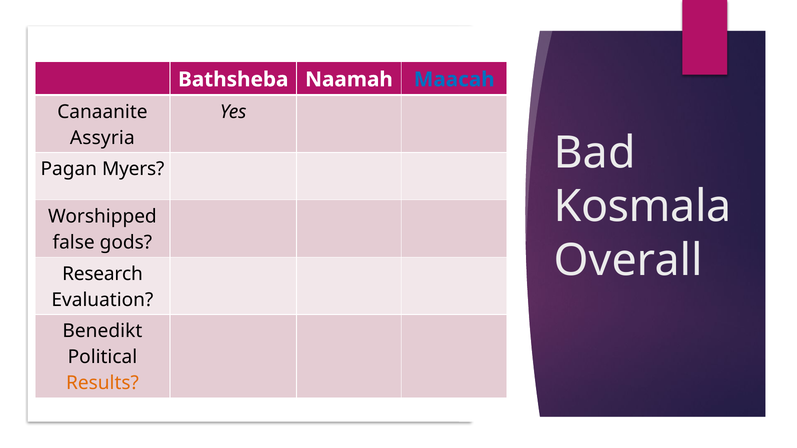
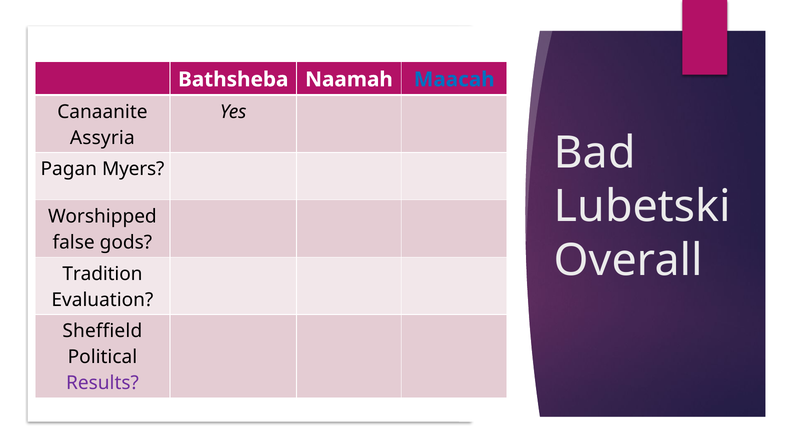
Kosmala: Kosmala -> Lubetski (642, 207)
Research: Research -> Tradition (102, 274)
Benedikt: Benedikt -> Sheffield (102, 331)
Results colour: orange -> purple (102, 383)
